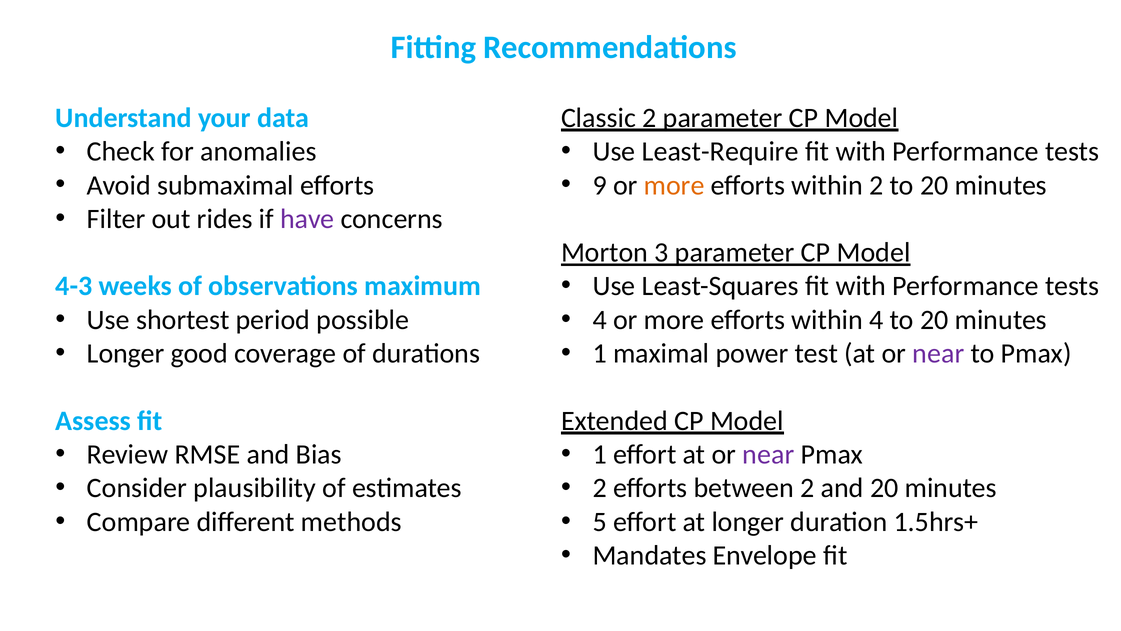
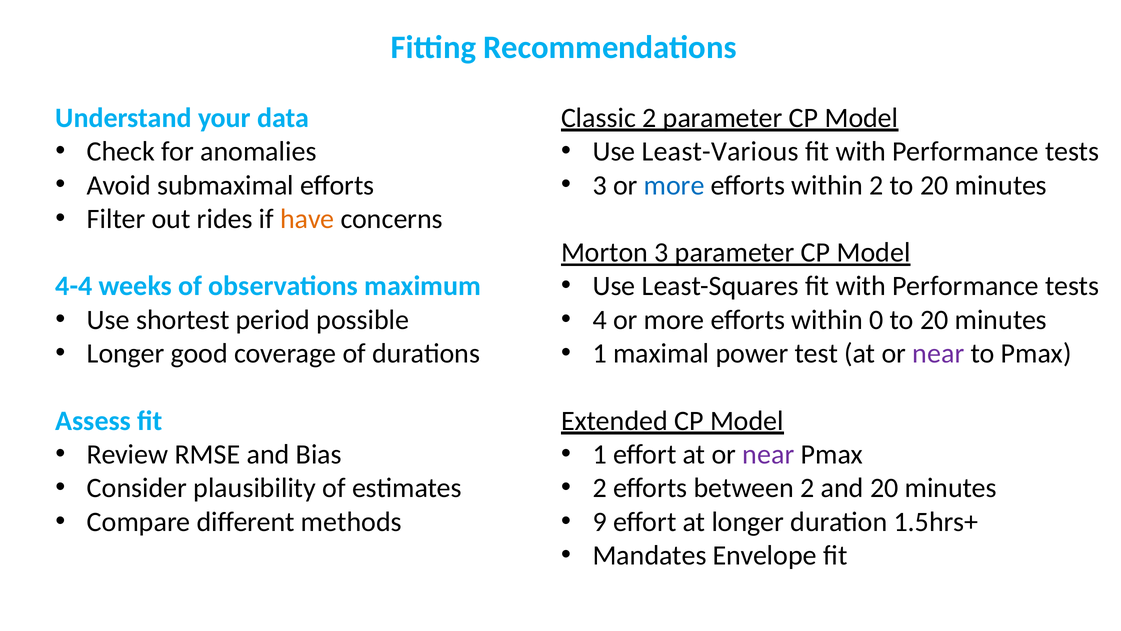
Least-Require: Least-Require -> Least-Various (720, 152)
9: 9 -> 3 (600, 185)
more colour: orange -> blue (674, 185)
have colour: purple -> orange (307, 219)
4-3: 4-3 -> 4-4 (74, 286)
within 4: 4 -> 0 (876, 320)
5: 5 -> 9 (600, 521)
